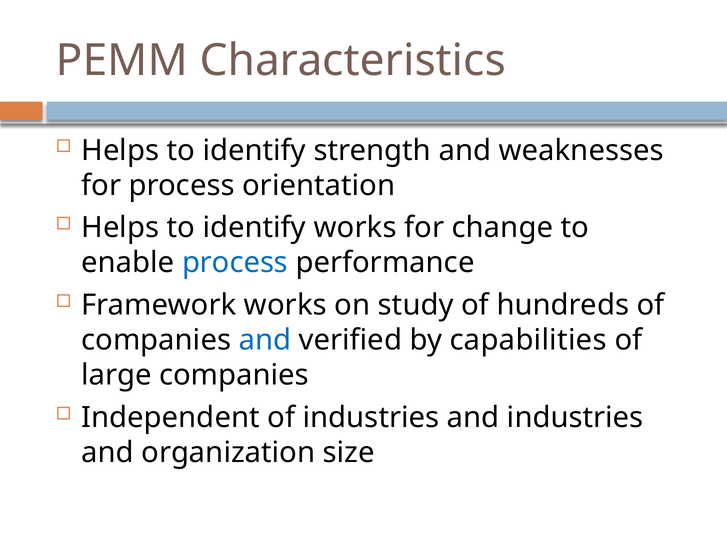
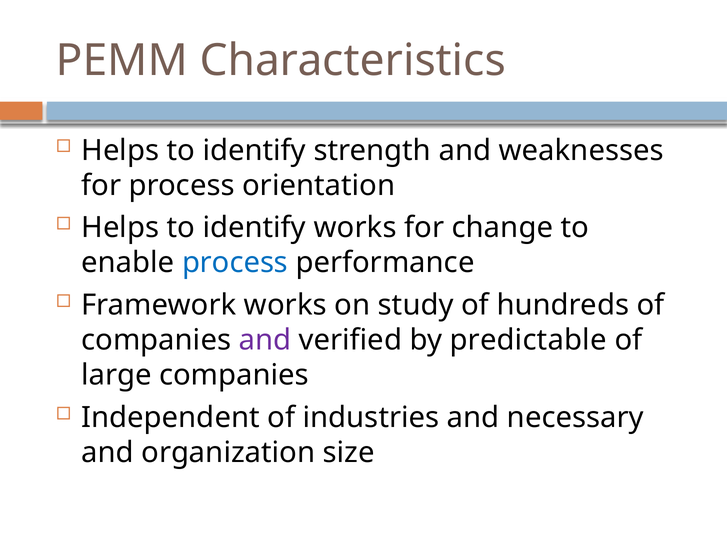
and colour: blue -> purple (265, 340)
capabilities: capabilities -> predictable (528, 340)
and industries: industries -> necessary (575, 418)
